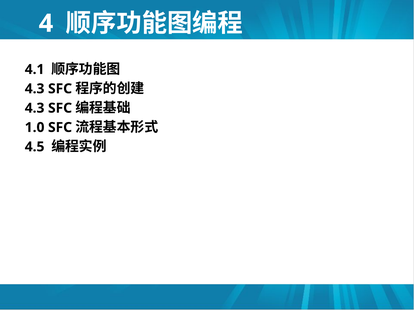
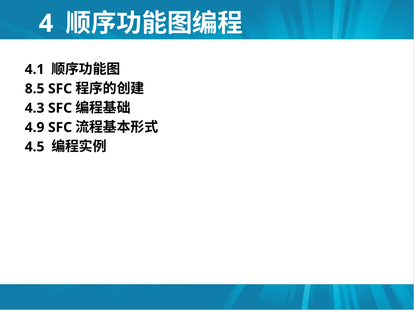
4.3: 4.3 -> 8.5 (35, 89)
1.0: 1.0 -> 4.9 (35, 127)
